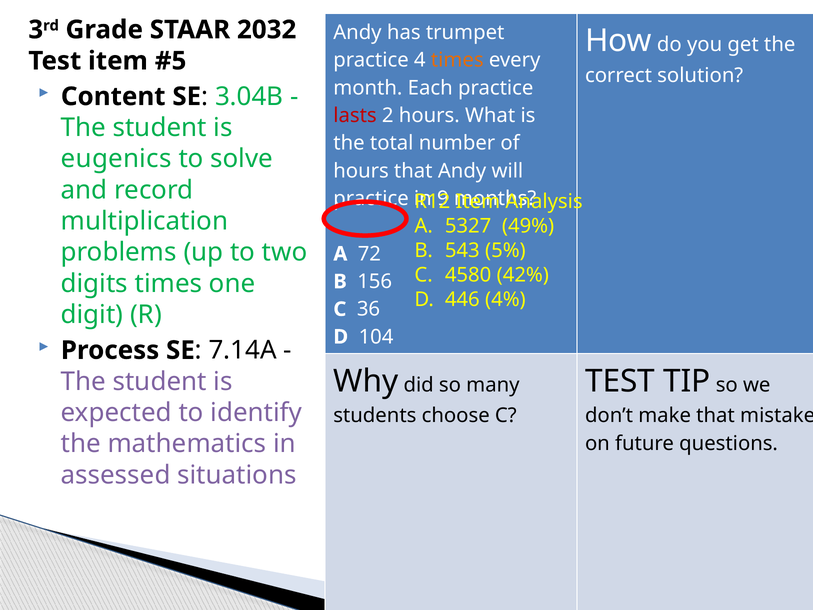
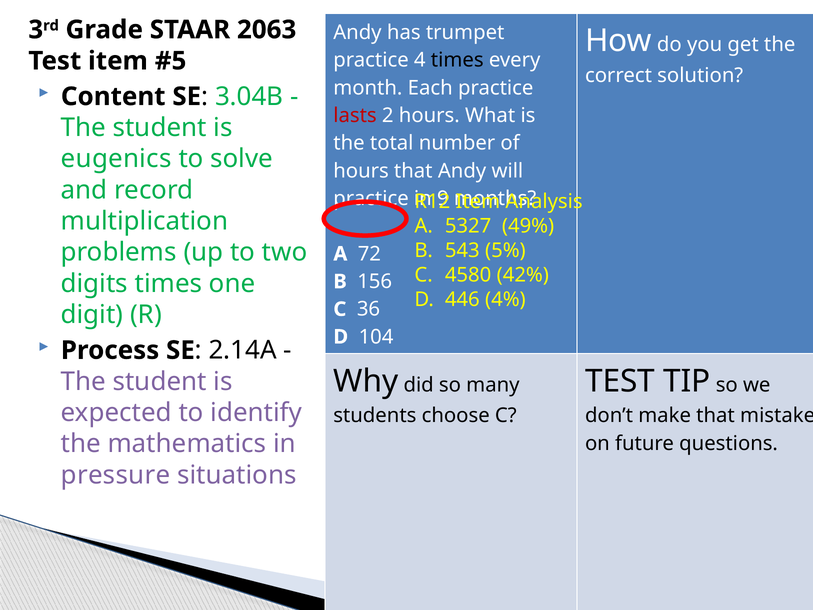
2032: 2032 -> 2063 (267, 30)
times colour: orange -> black (457, 60)
7.14A: 7.14A -> 2.14A (243, 350)
assessed: assessed -> pressure (116, 475)
